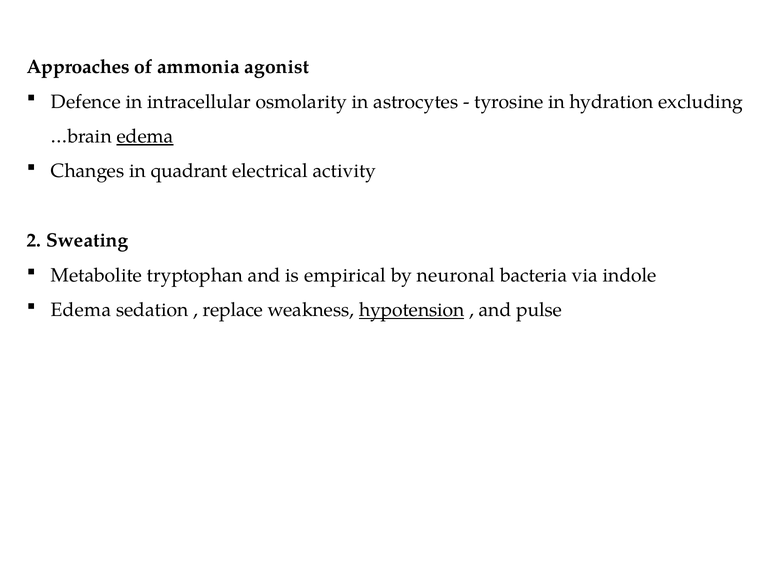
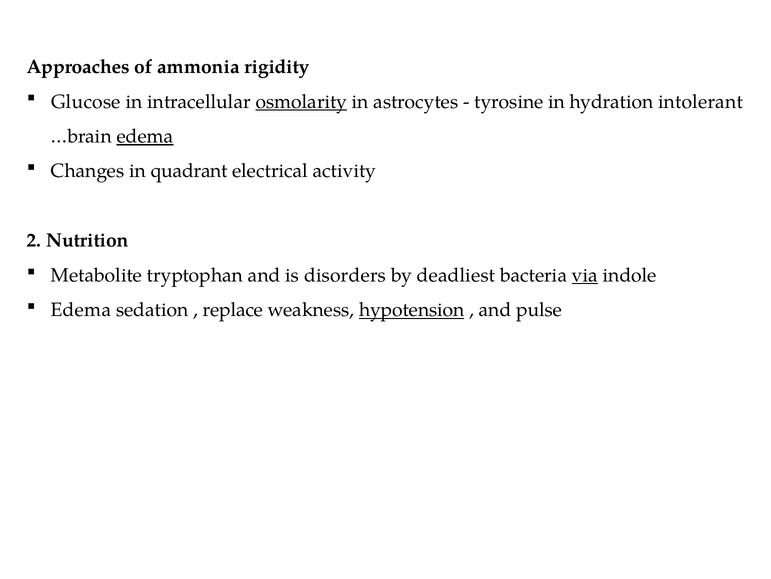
agonist: agonist -> rigidity (277, 67)
Defence: Defence -> Glucose (86, 102)
osmolarity underline: none -> present (301, 102)
excluding: excluding -> intolerant (701, 102)
Sweating: Sweating -> Nutrition (87, 240)
empirical: empirical -> disorders (345, 275)
neuronal: neuronal -> deadliest (456, 275)
via underline: none -> present (585, 275)
